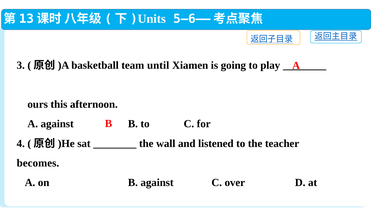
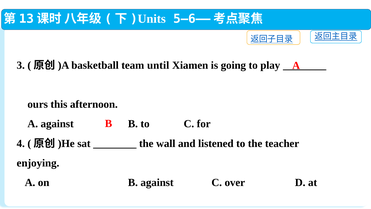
becomes: becomes -> enjoying (38, 163)
